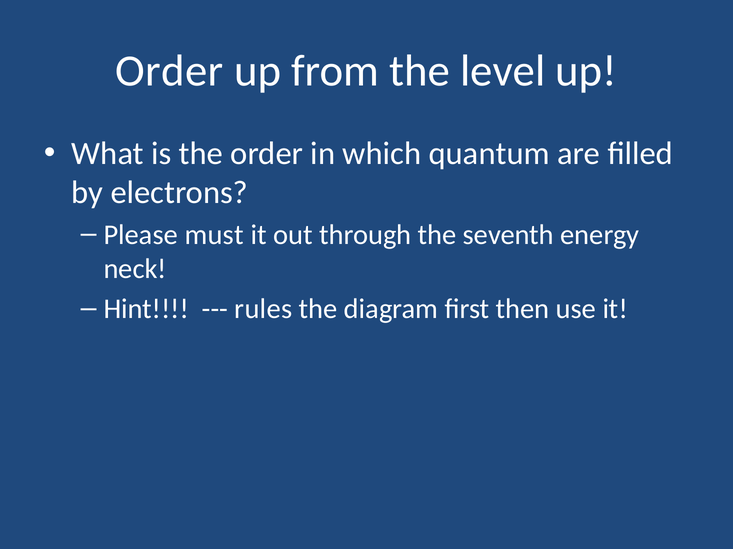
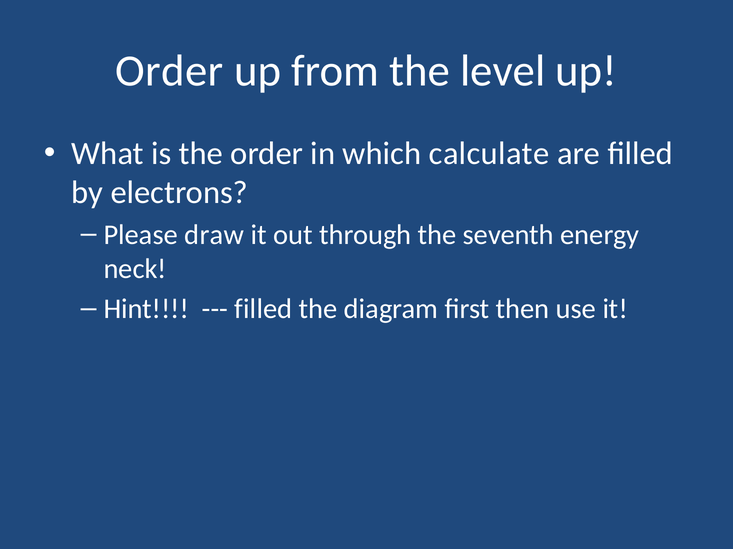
quantum: quantum -> calculate (489, 154)
must: must -> draw (214, 235)
rules: rules -> filled (263, 309)
